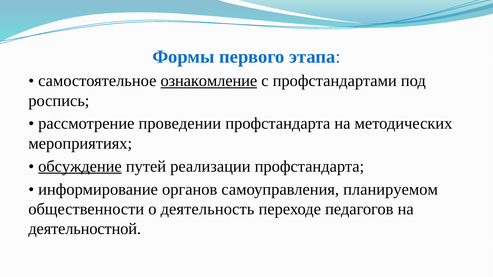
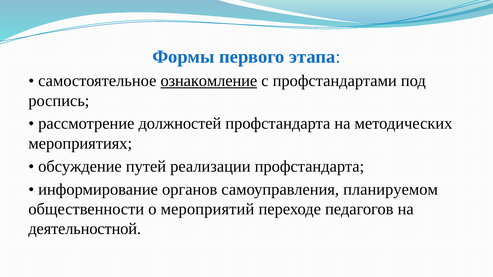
проведении: проведении -> должностей (180, 124)
обсуждение underline: present -> none (80, 166)
деятельность: деятельность -> мероприятий (207, 209)
